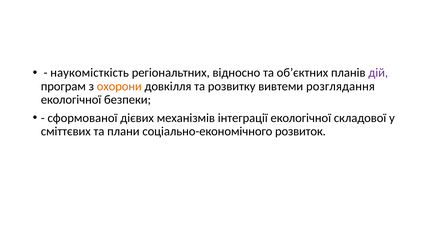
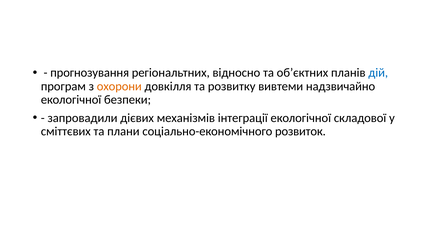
наукомісткість: наукомісткість -> прогнозування (90, 73)
дій colour: purple -> blue (378, 73)
розглядання: розглядання -> надзвичайно (341, 86)
сформованої: сформованої -> запровадили (82, 118)
